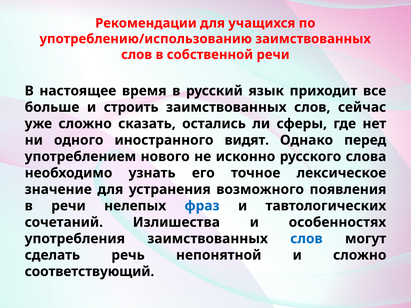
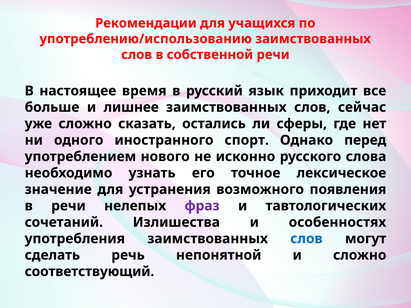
строить: строить -> лишнее (131, 107)
видят: видят -> спорт (247, 140)
фраз colour: blue -> purple (202, 206)
